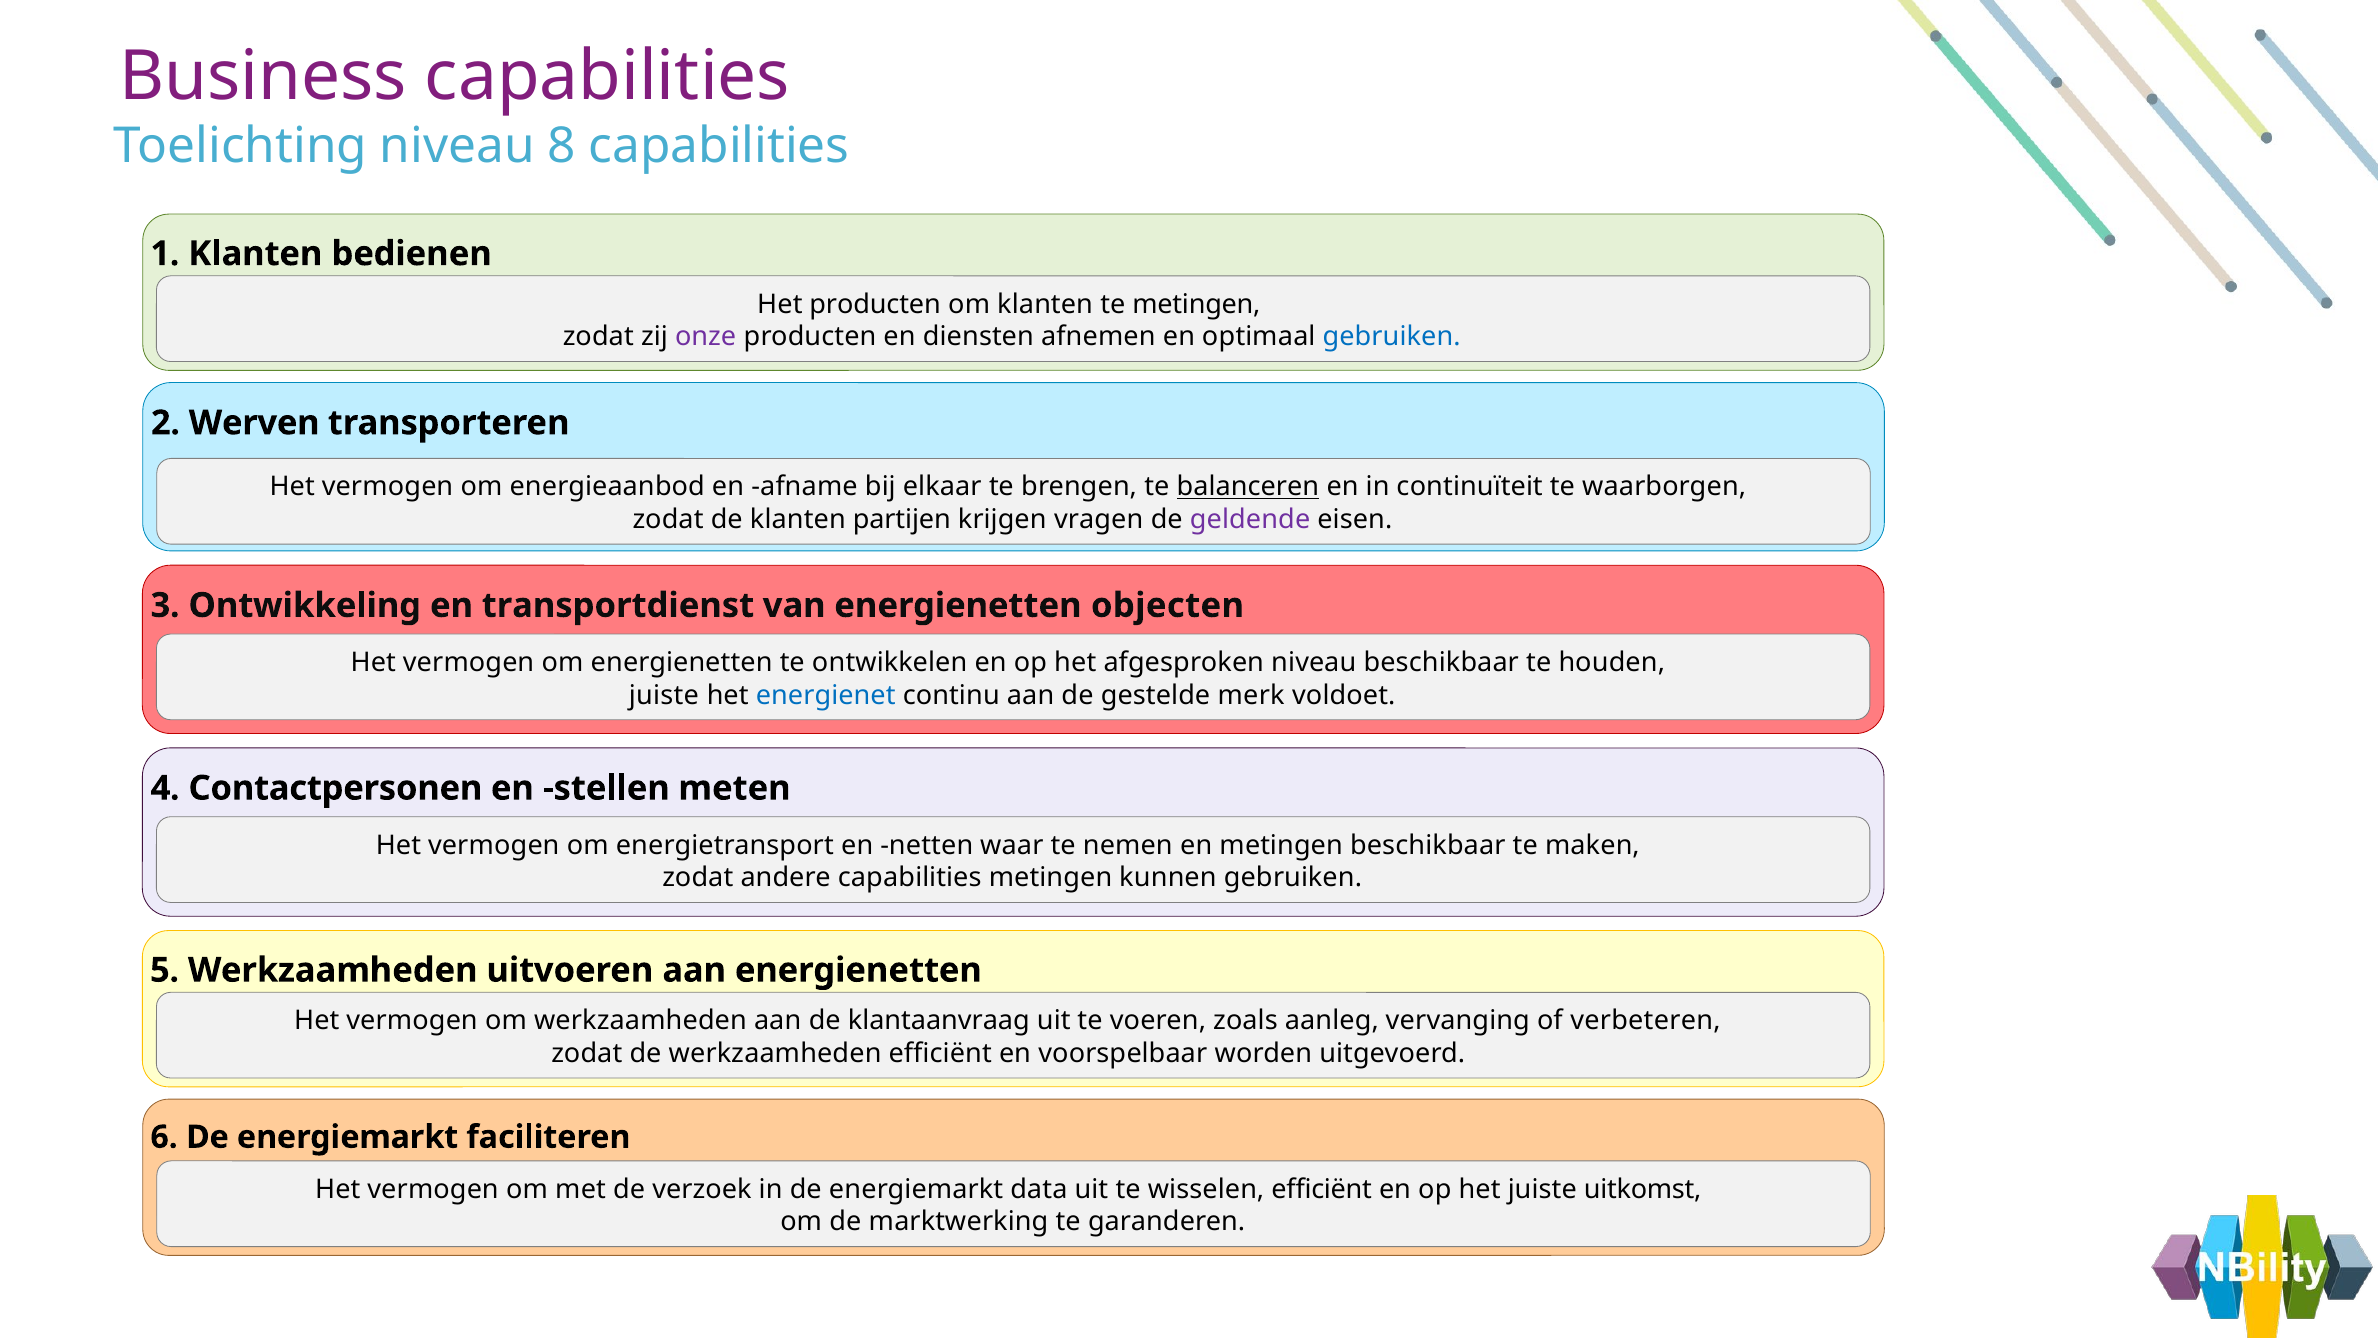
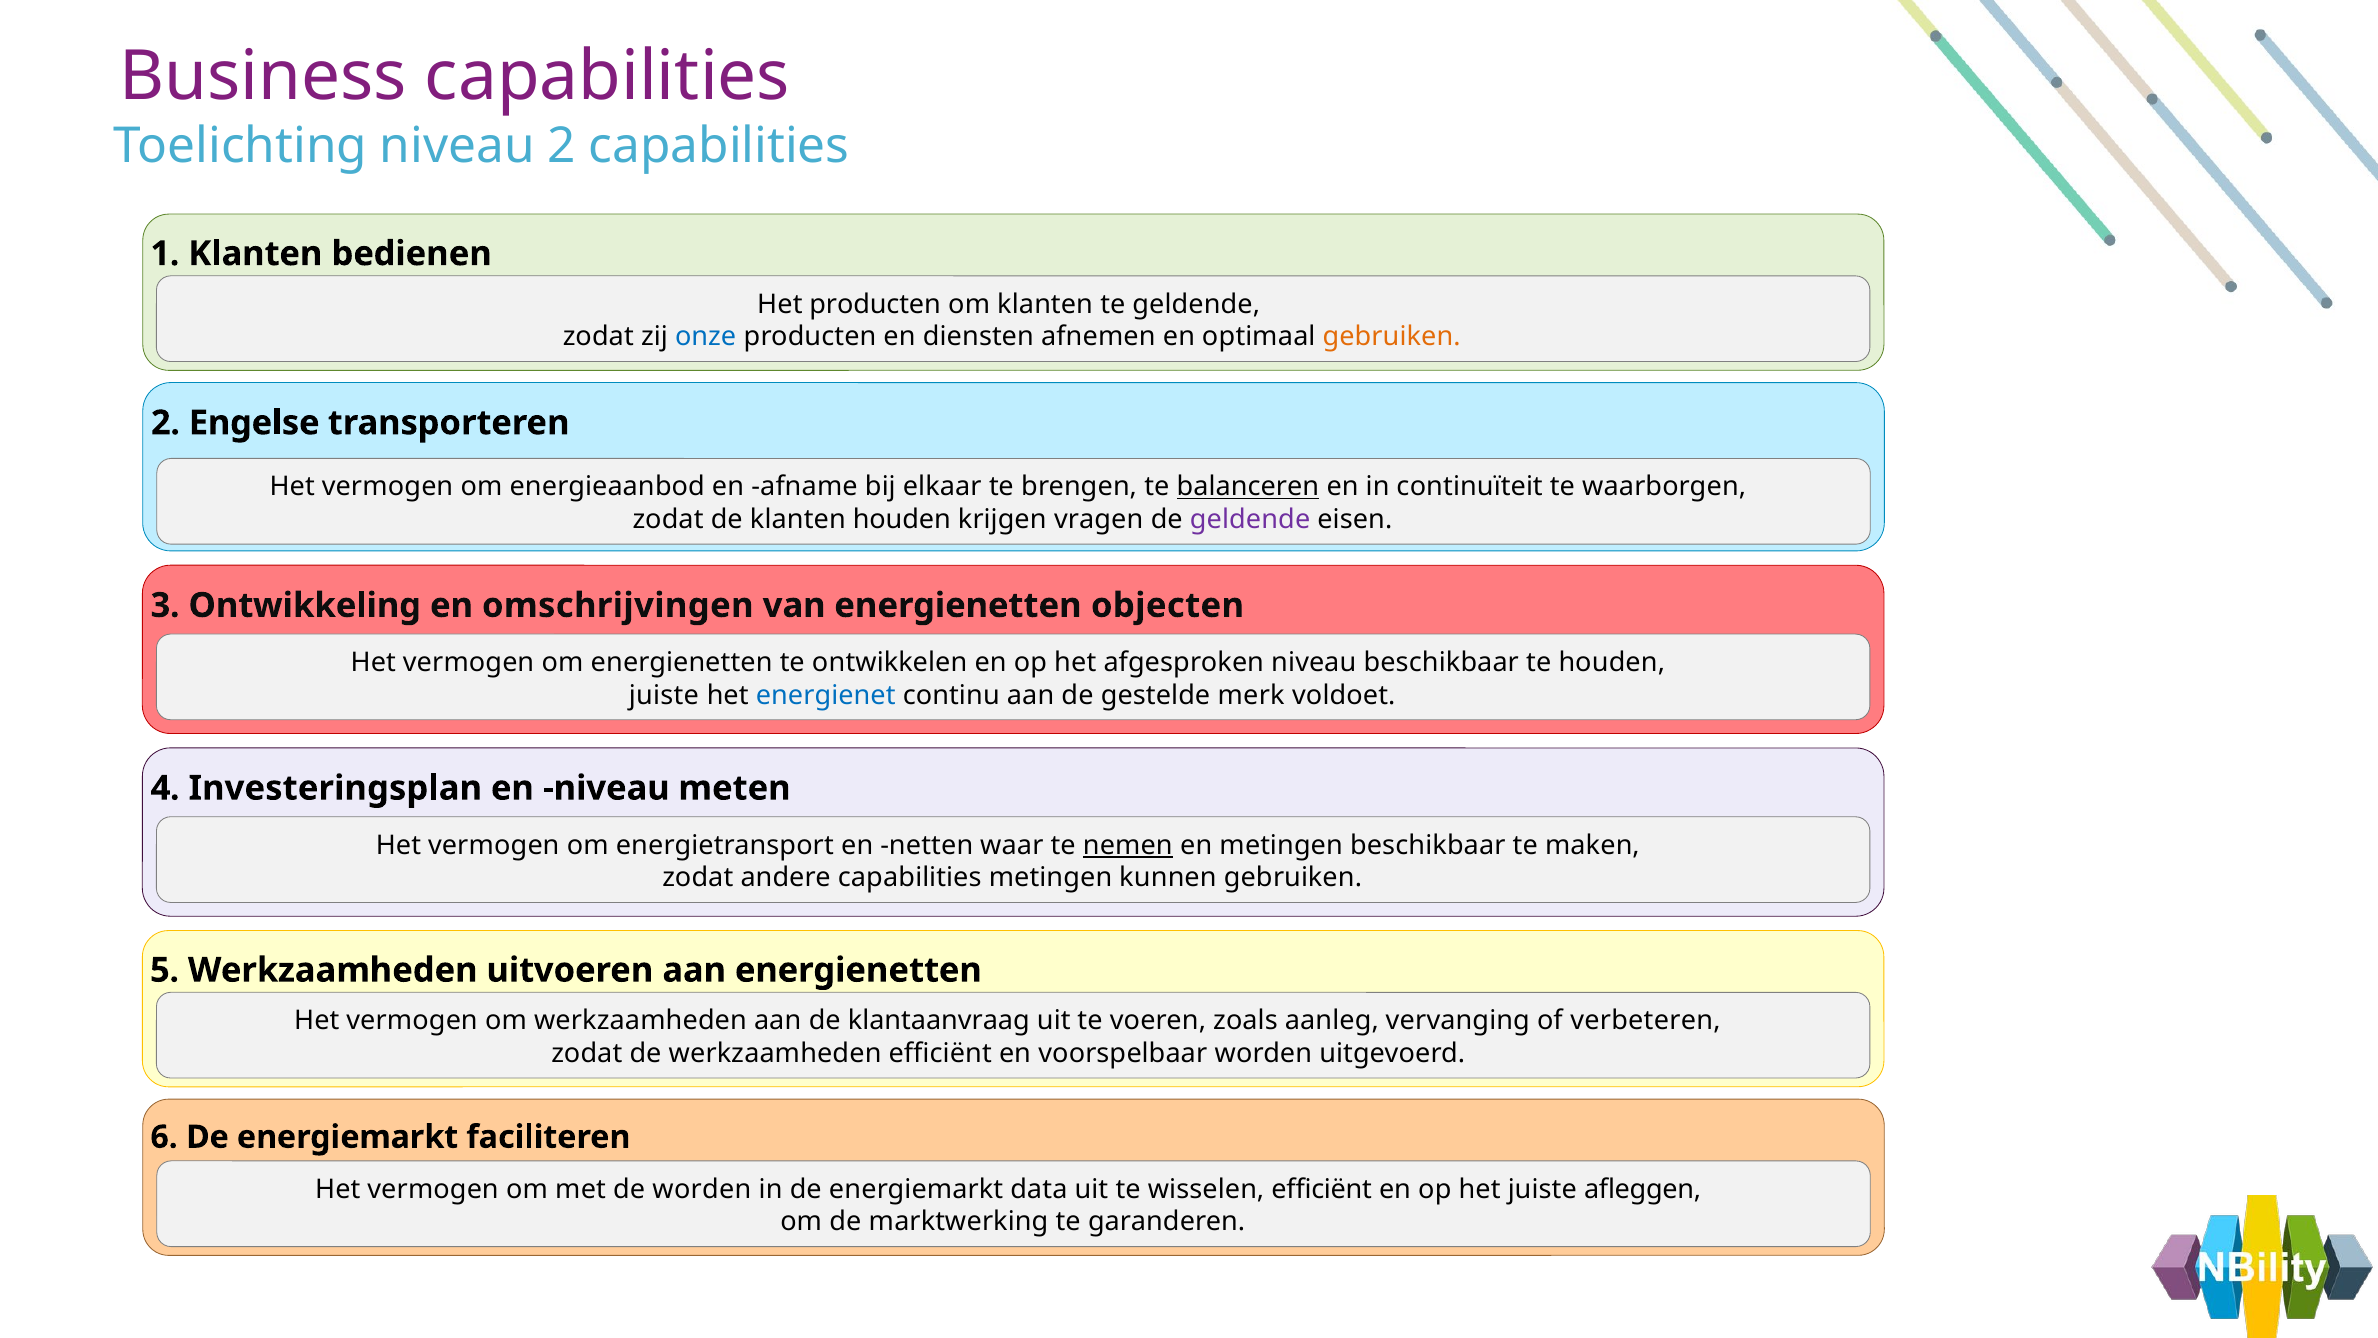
niveau 8: 8 -> 2 (562, 147)
te metingen: metingen -> geldende (1196, 304)
onze colour: purple -> blue (706, 337)
gebruiken colour: blue -> orange (1392, 337)
Werven: Werven -> Engelse (254, 423)
klanten partijen: partijen -> houden (902, 519)
transportdienst: transportdienst -> omschrijvingen (618, 605)
Contactpersonen: Contactpersonen -> Investeringsplan (335, 788)
en stellen: stellen -> niveau (606, 788)
nemen underline: none -> present (1128, 845)
de verzoek: verzoek -> worden (702, 1189)
uitkomst: uitkomst -> afleggen (1643, 1189)
